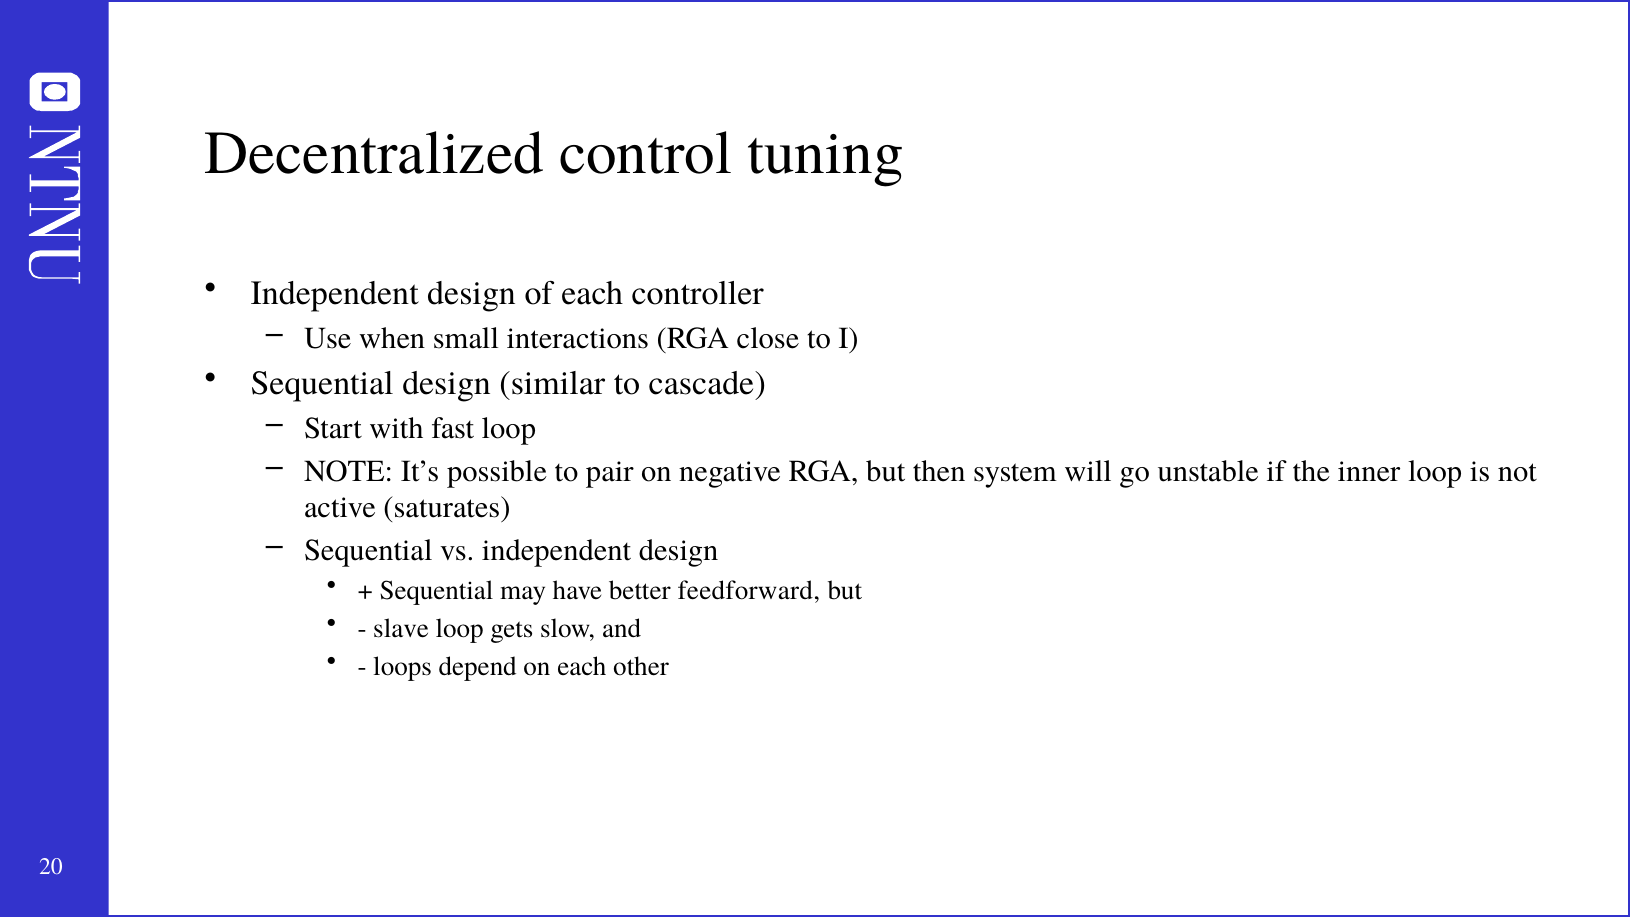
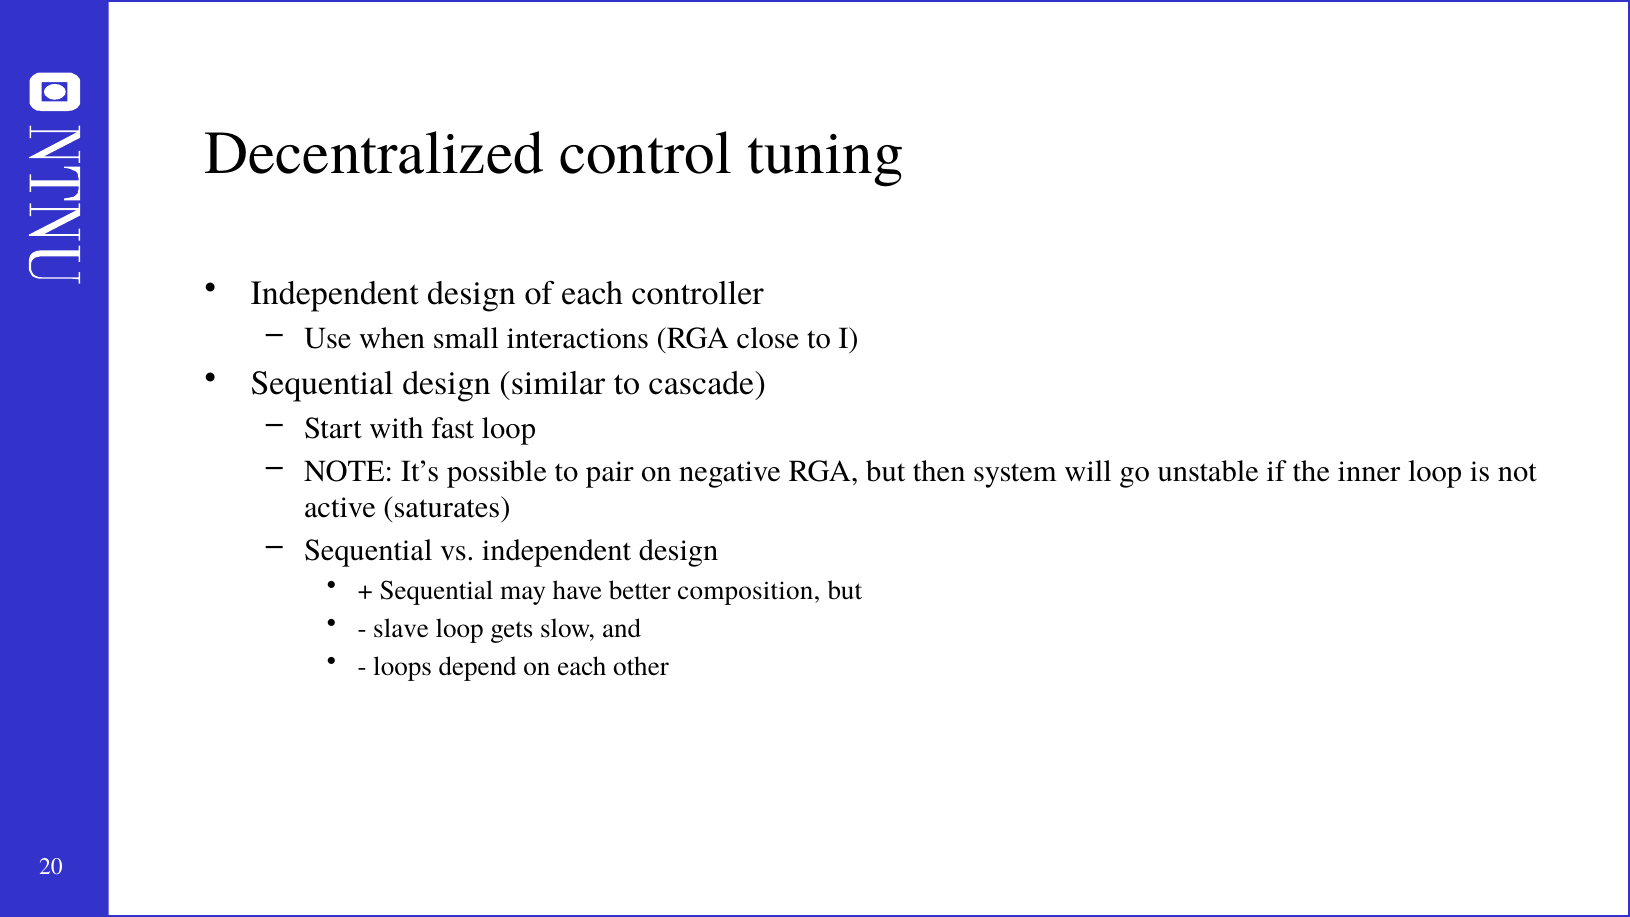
feedforward: feedforward -> composition (749, 590)
